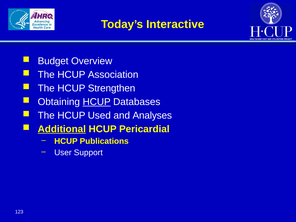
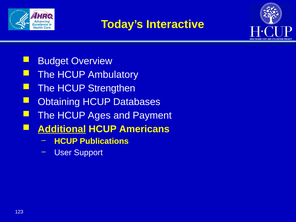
Association: Association -> Ambulatory (113, 75)
HCUP underline: present -> none (97, 102)
Used: Used -> Ages (99, 115)
Analyses: Analyses -> Payment (152, 115)
Pericardial: Pericardial -> Americans (144, 129)
